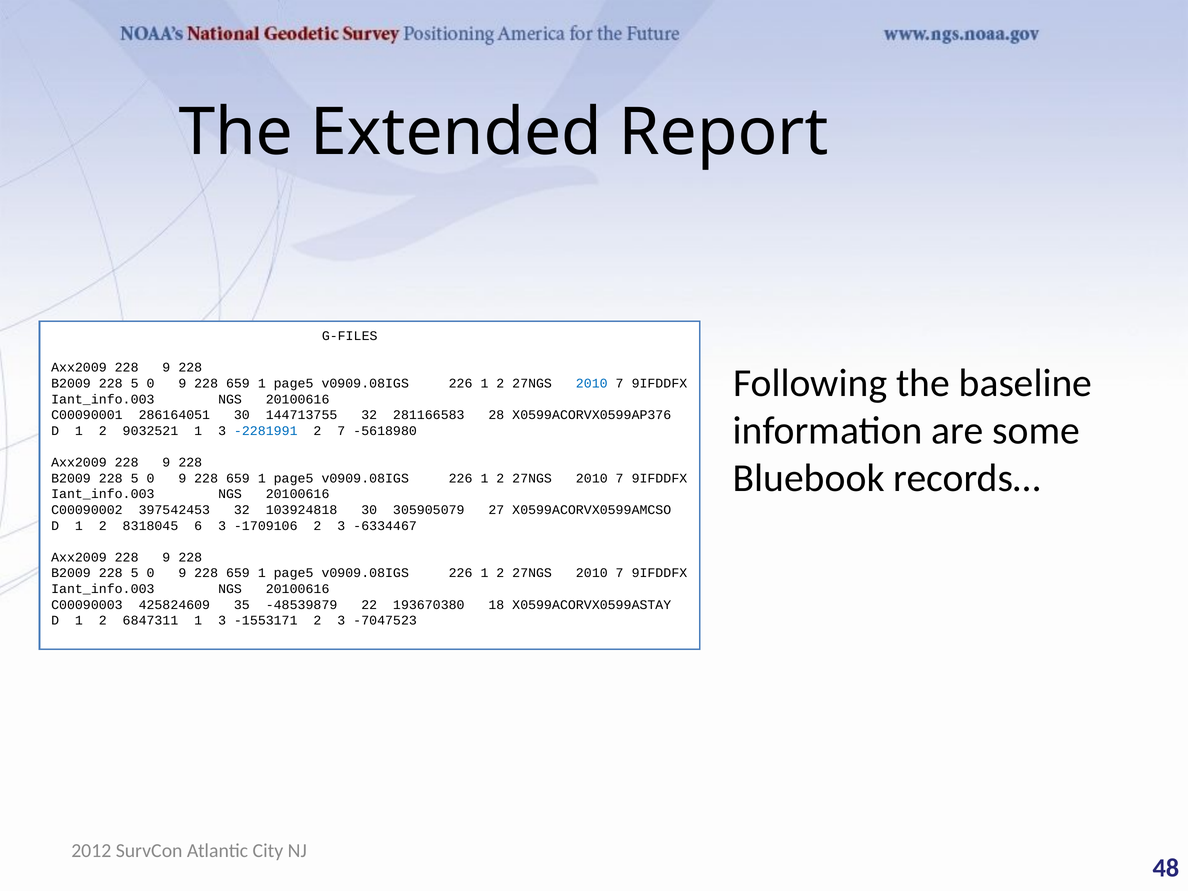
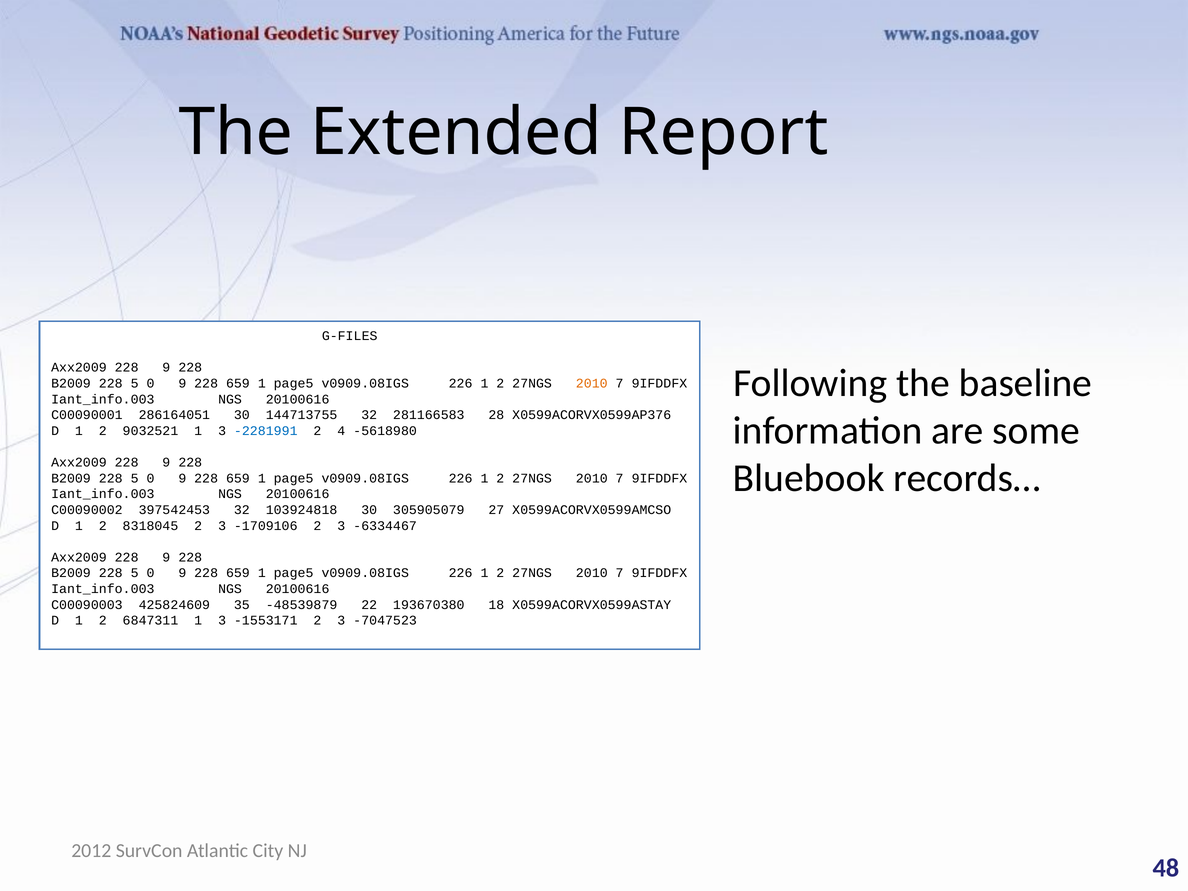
2010 colour: blue -> orange (592, 383)
2 7: 7 -> 4 (341, 431)
8318045 6: 6 -> 2 (198, 526)
